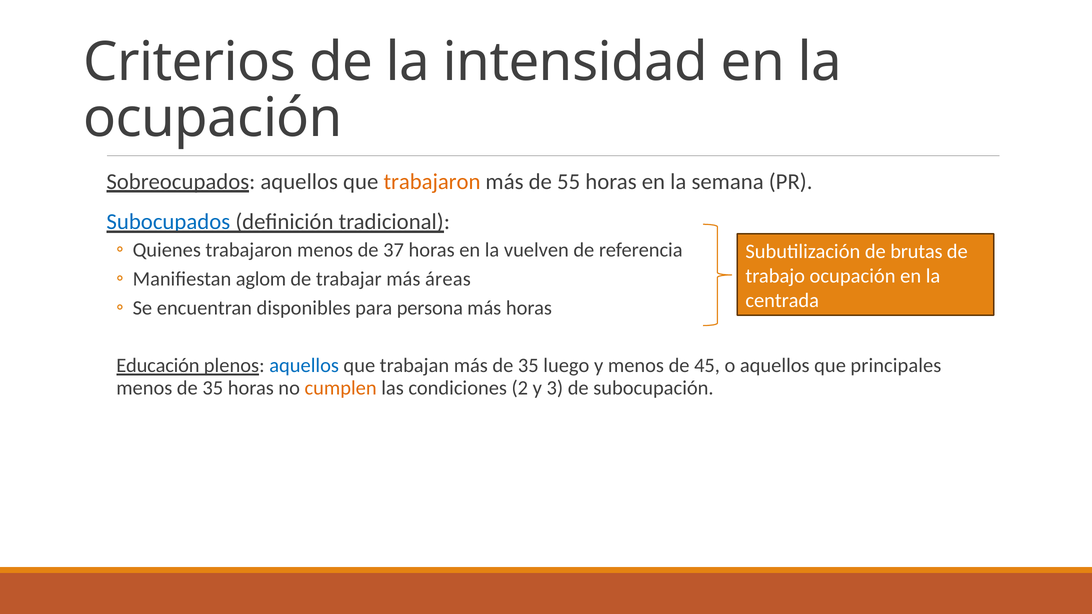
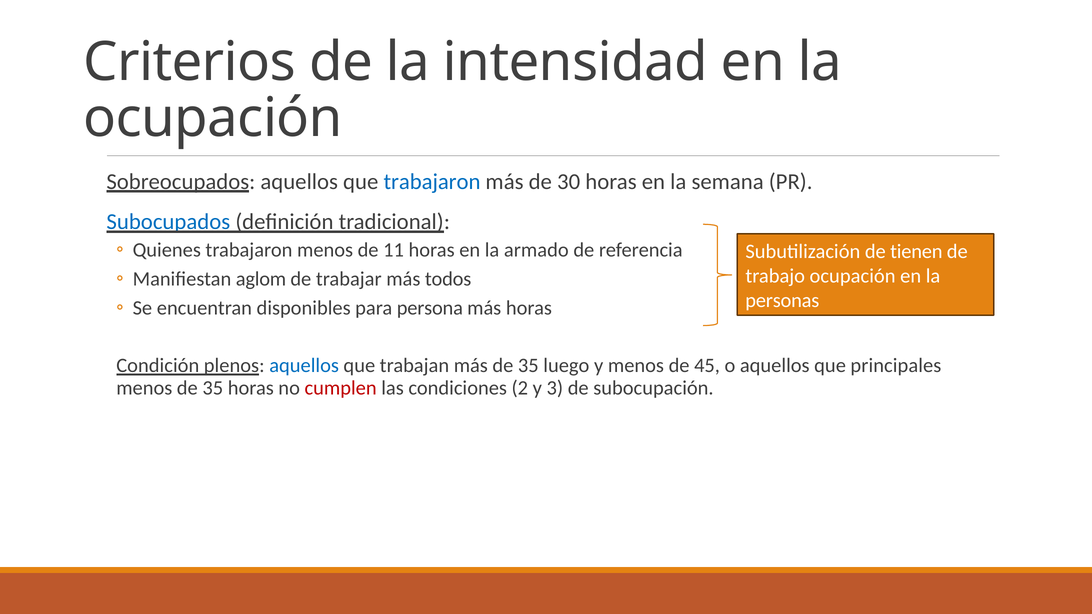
trabajaron colour: orange -> blue (432, 182)
55: 55 -> 30 (569, 182)
37: 37 -> 11 (394, 250)
vuelven: vuelven -> armado (536, 250)
brutas: brutas -> tienen (916, 251)
áreas: áreas -> todos (448, 279)
centrada: centrada -> personas (782, 301)
Educación: Educación -> Condición (158, 366)
cumplen colour: orange -> red (341, 388)
